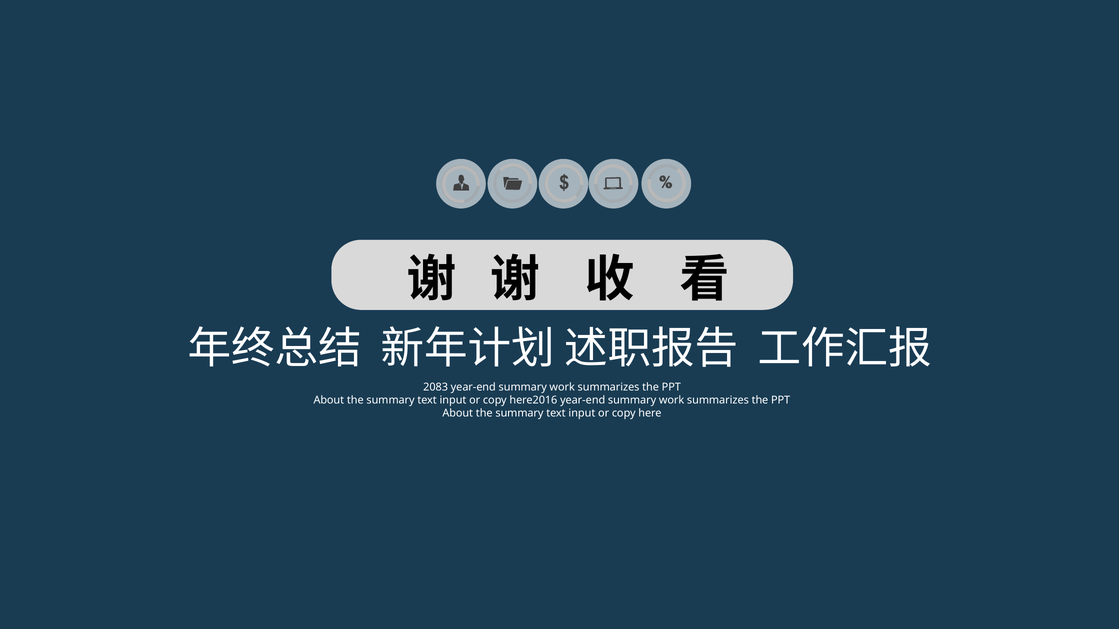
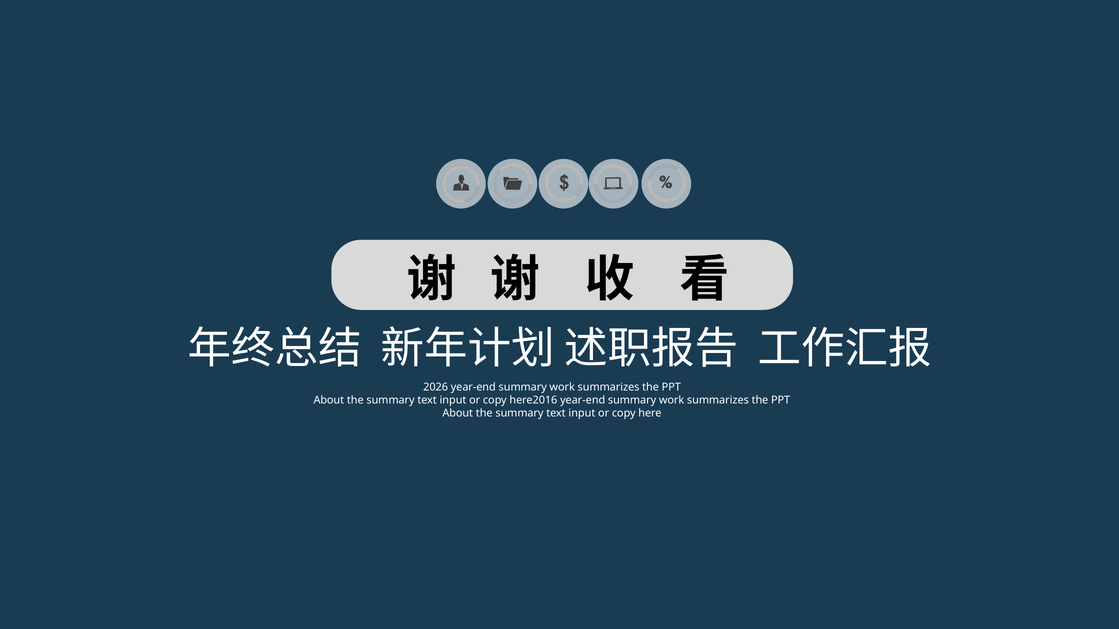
2083: 2083 -> 2026 (436, 388)
